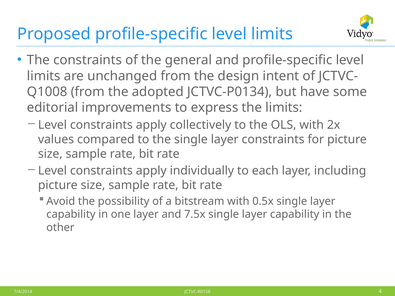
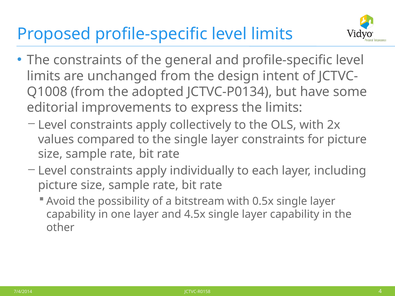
7.5x: 7.5x -> 4.5x (195, 214)
